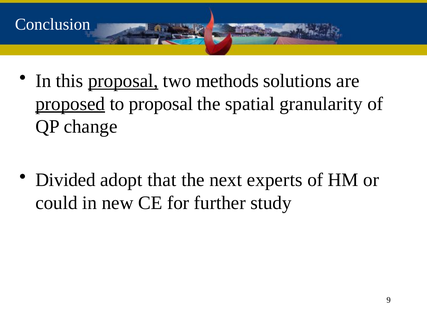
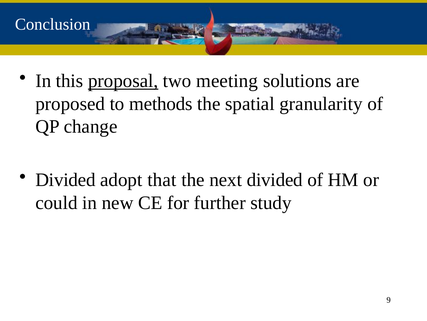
methods: methods -> meeting (227, 81)
proposed underline: present -> none (70, 104)
to proposal: proposal -> methods (161, 104)
next experts: experts -> divided (275, 180)
